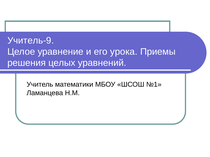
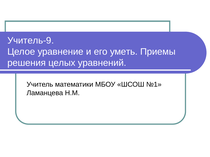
урока: урока -> уметь (124, 52)
